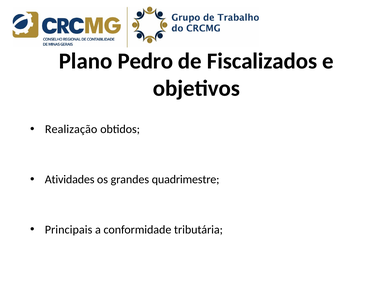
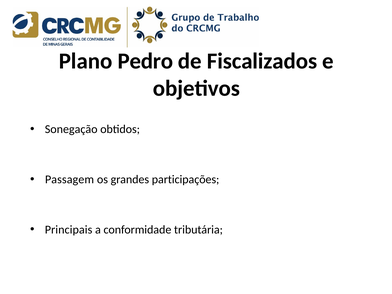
Realização: Realização -> Sonegação (71, 129)
Atividades: Atividades -> Passagem (70, 179)
quadrimestre: quadrimestre -> participações (186, 179)
